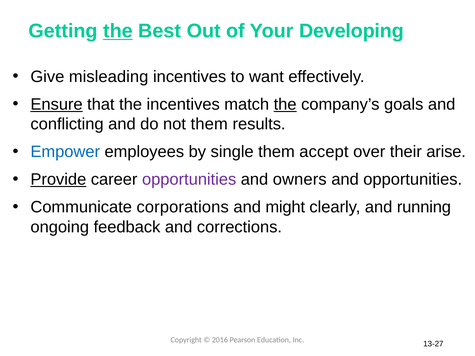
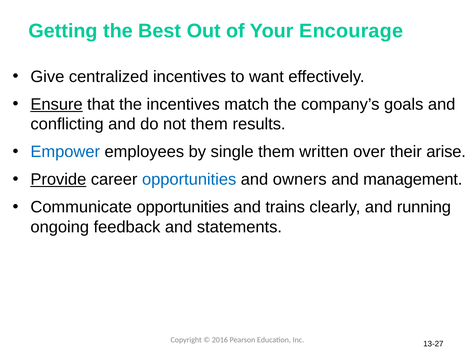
the underline: present -> none (118, 31)
Developing: Developing -> Encourage (351, 31)
misleading: misleading -> centralized (109, 77)
the underline: present -> none (285, 104)
accept: accept -> written (324, 152)
opportunities colour: purple -> blue (189, 180)
and opportunities: opportunities -> management (413, 180)
Communicate corporations: corporations -> opportunities (183, 207)
might: might -> trains (285, 207)
corrections: corrections -> statements (239, 227)
